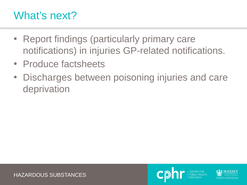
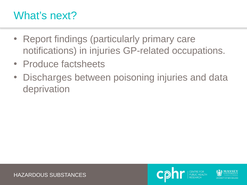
GP-related notifications: notifications -> occupations (199, 51)
and care: care -> data (218, 78)
